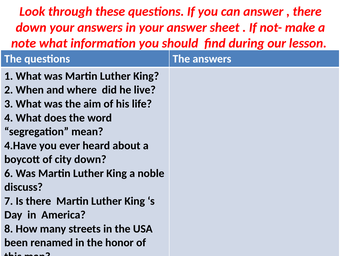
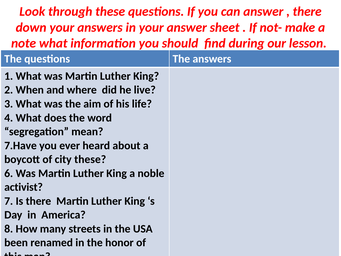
4.Have: 4.Have -> 7.Have (21, 145)
city down: down -> these (90, 159)
discuss: discuss -> activist (24, 187)
